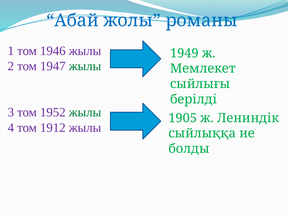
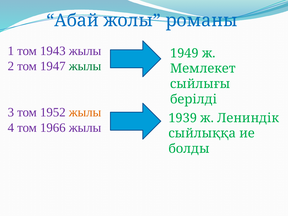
1946: 1946 -> 1943 (53, 51)
жылы colour: green -> orange (85, 112)
1905: 1905 -> 1939 (183, 118)
1912: 1912 -> 1966 (53, 128)
